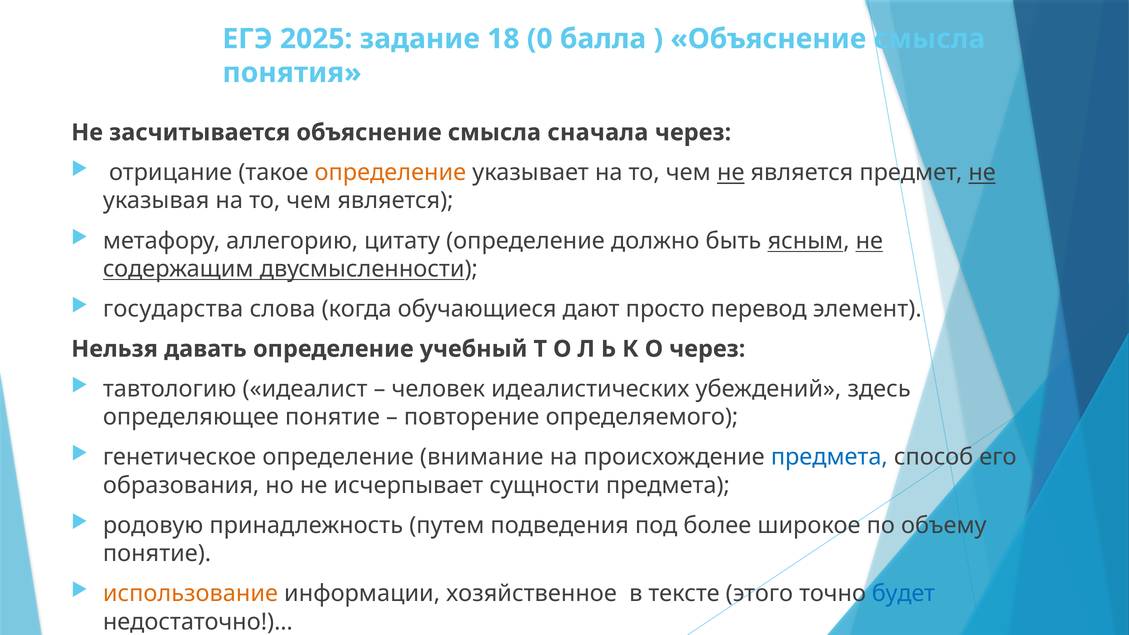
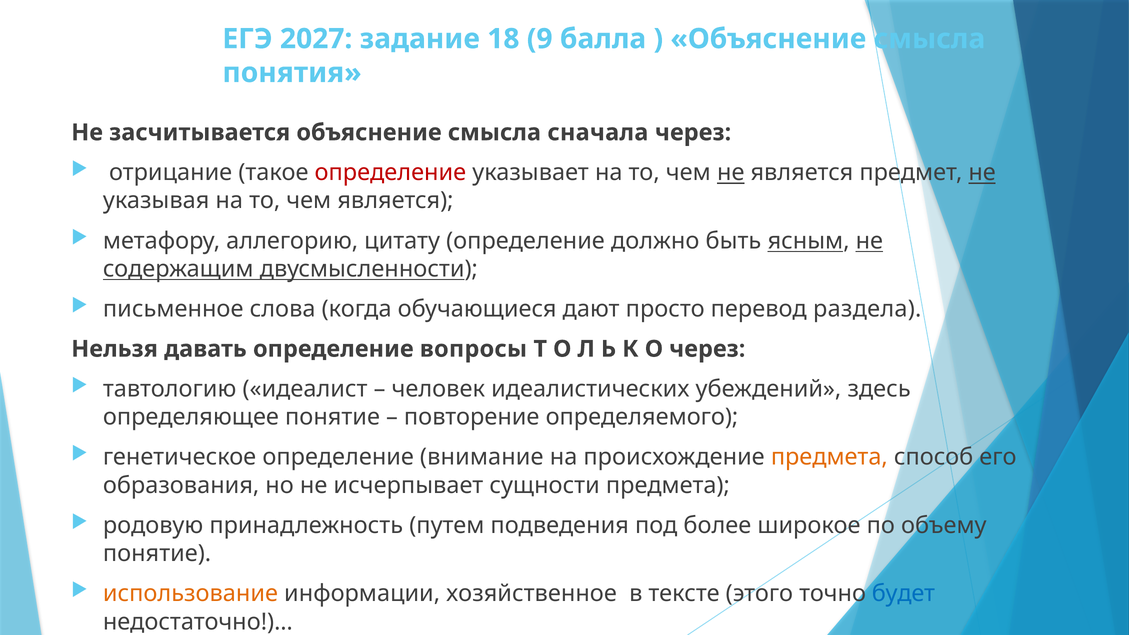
2025: 2025 -> 2027 (316, 39)
0: 0 -> 9 (540, 39)
определение colour: orange -> red (390, 173)
государства: государства -> письменное (173, 309)
элемент: элемент -> раздела (867, 309)
учебный: учебный -> вопросы (473, 349)
предмета colour: blue -> orange (829, 457)
